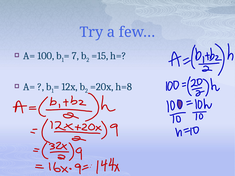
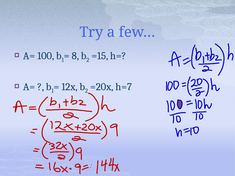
7: 7 -> 8 (75, 56)
h=8: h=8 -> h=7 (124, 87)
